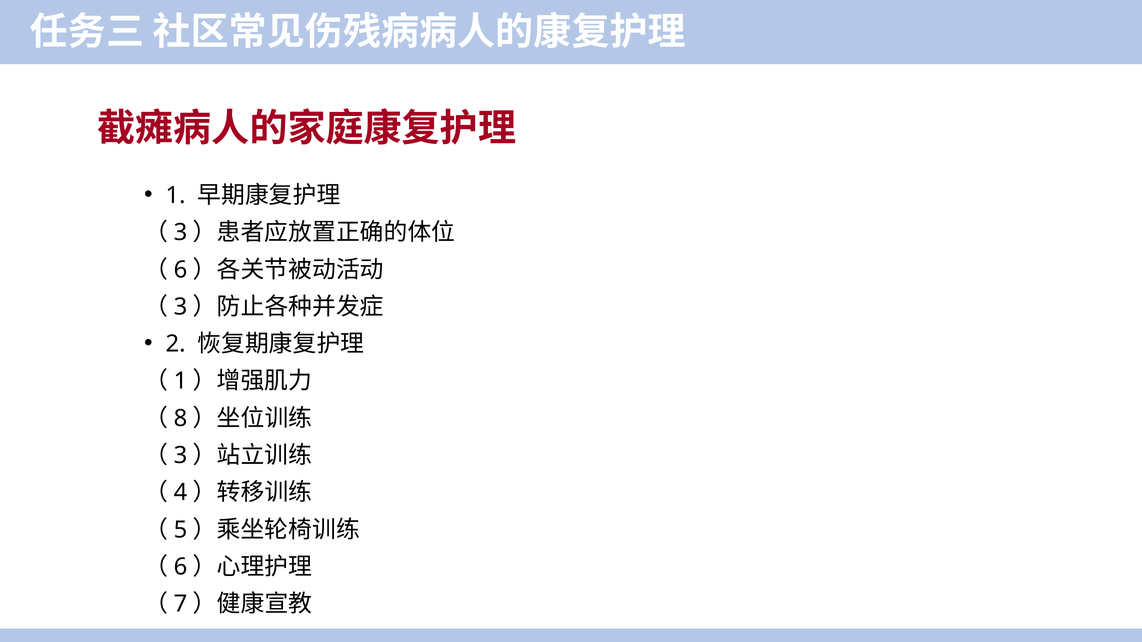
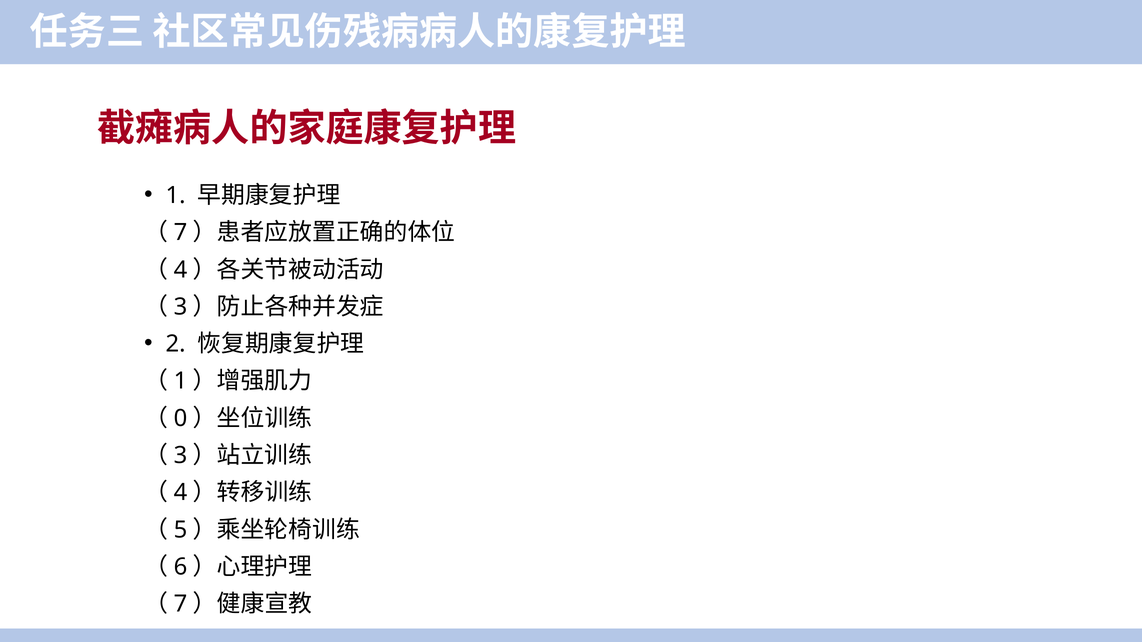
3: 3 -> 7 (181, 233)
6: 6 -> 4 (181, 270)
8: 8 -> 0 (181, 419)
